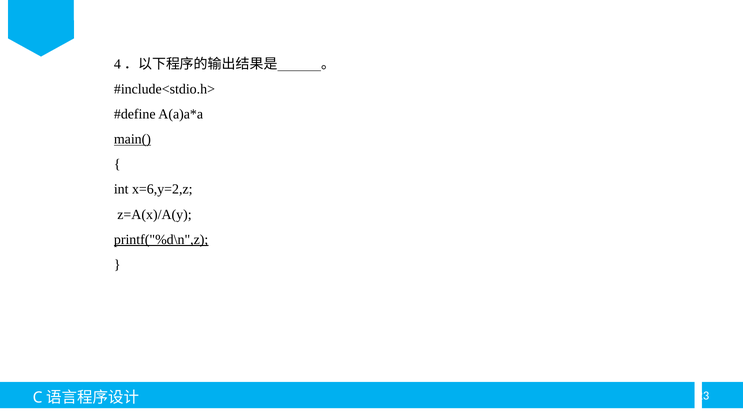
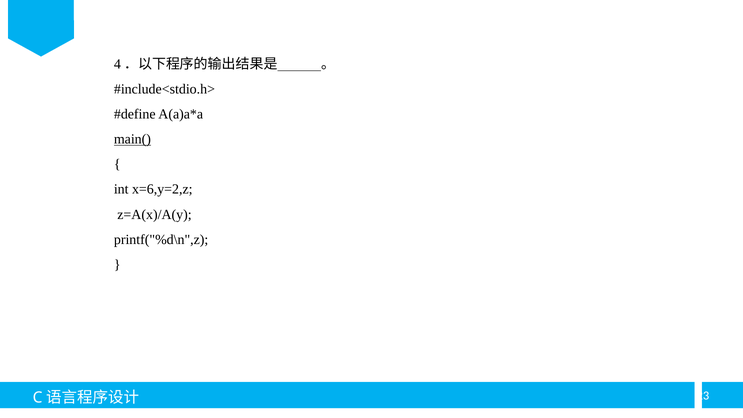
printf("%d\n",z underline: present -> none (161, 239)
